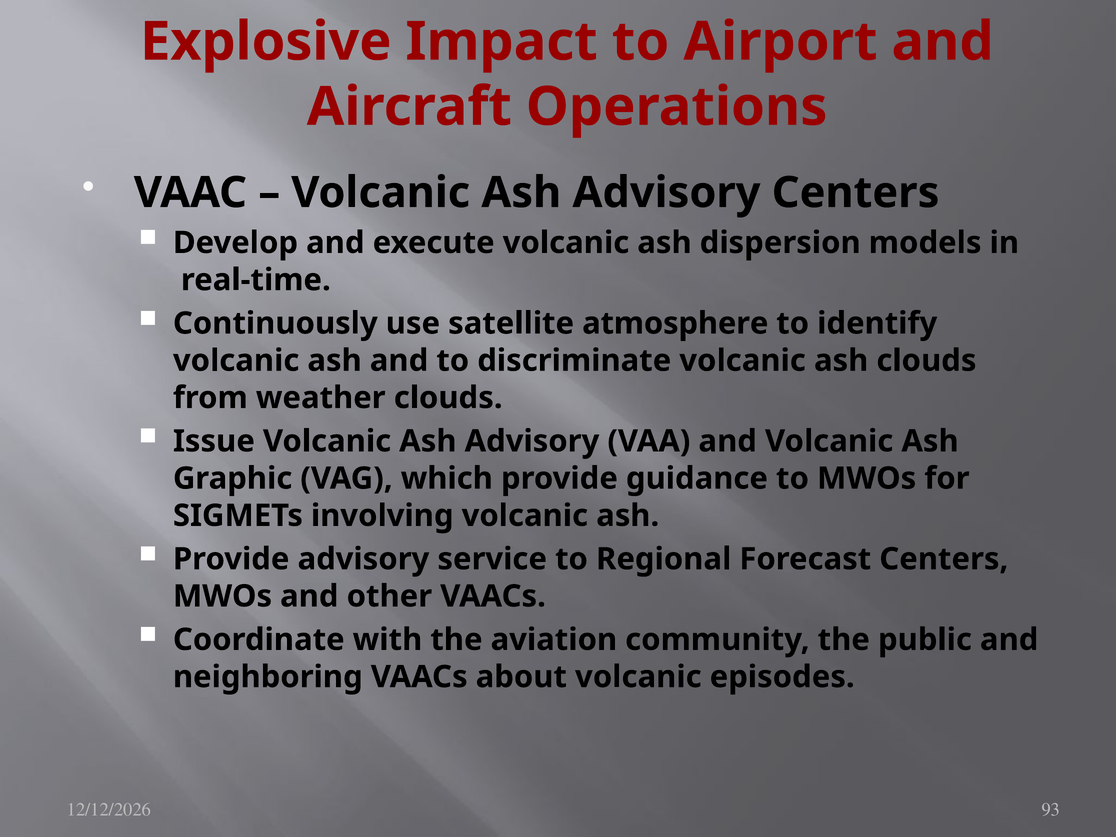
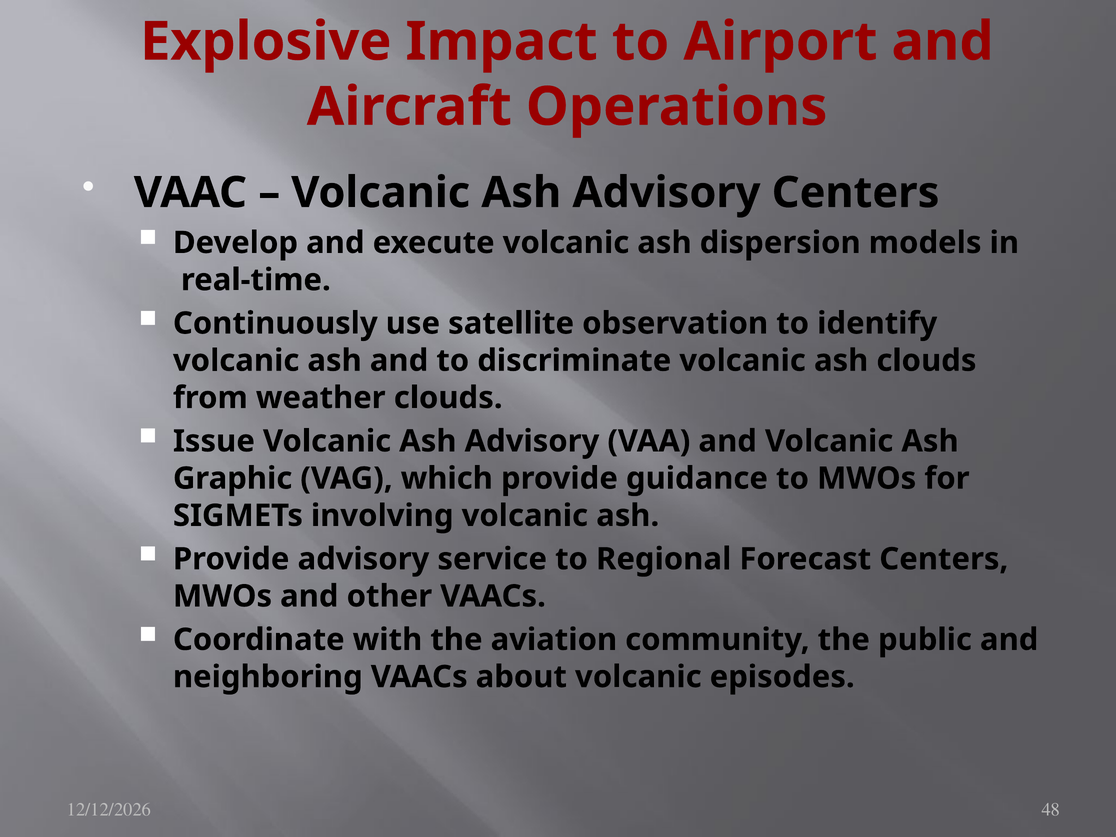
atmosphere: atmosphere -> observation (675, 323)
93: 93 -> 48 (1051, 810)
